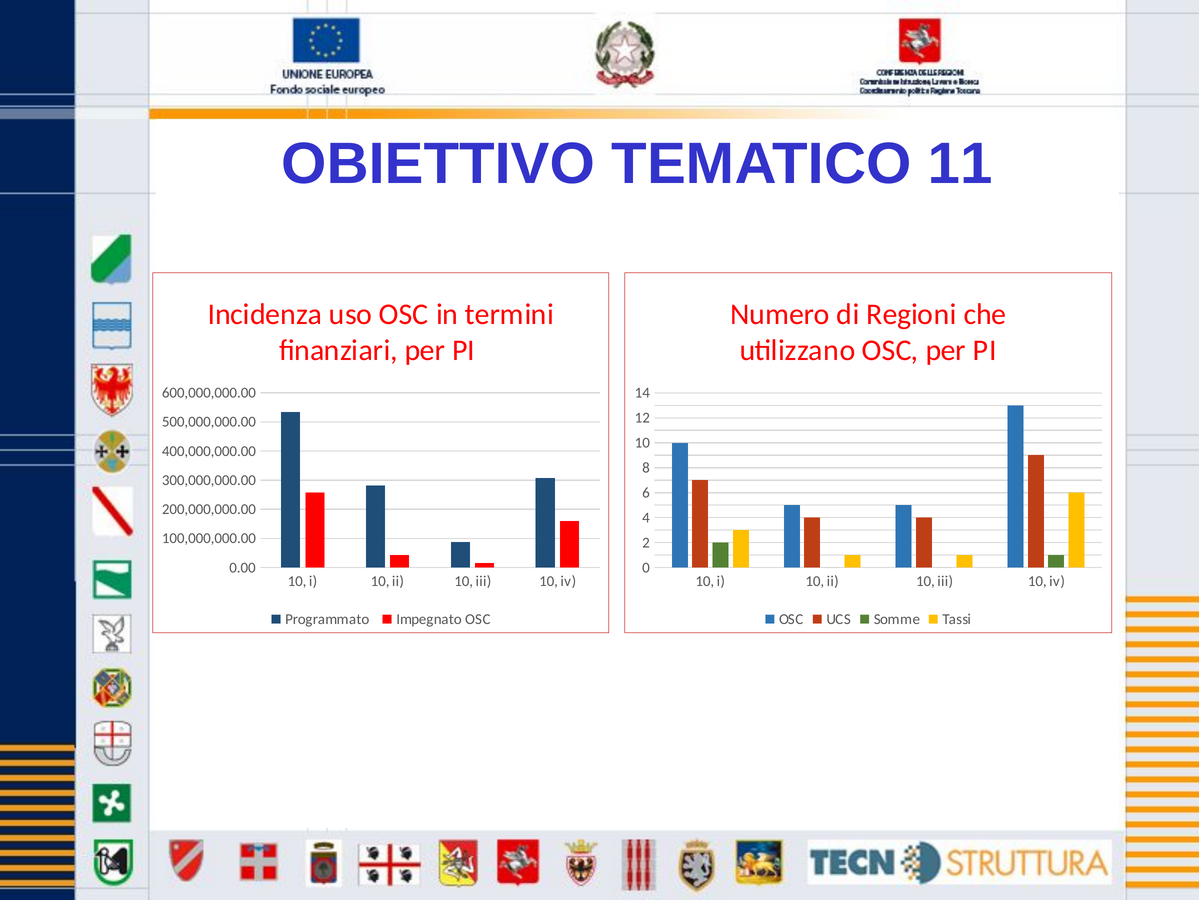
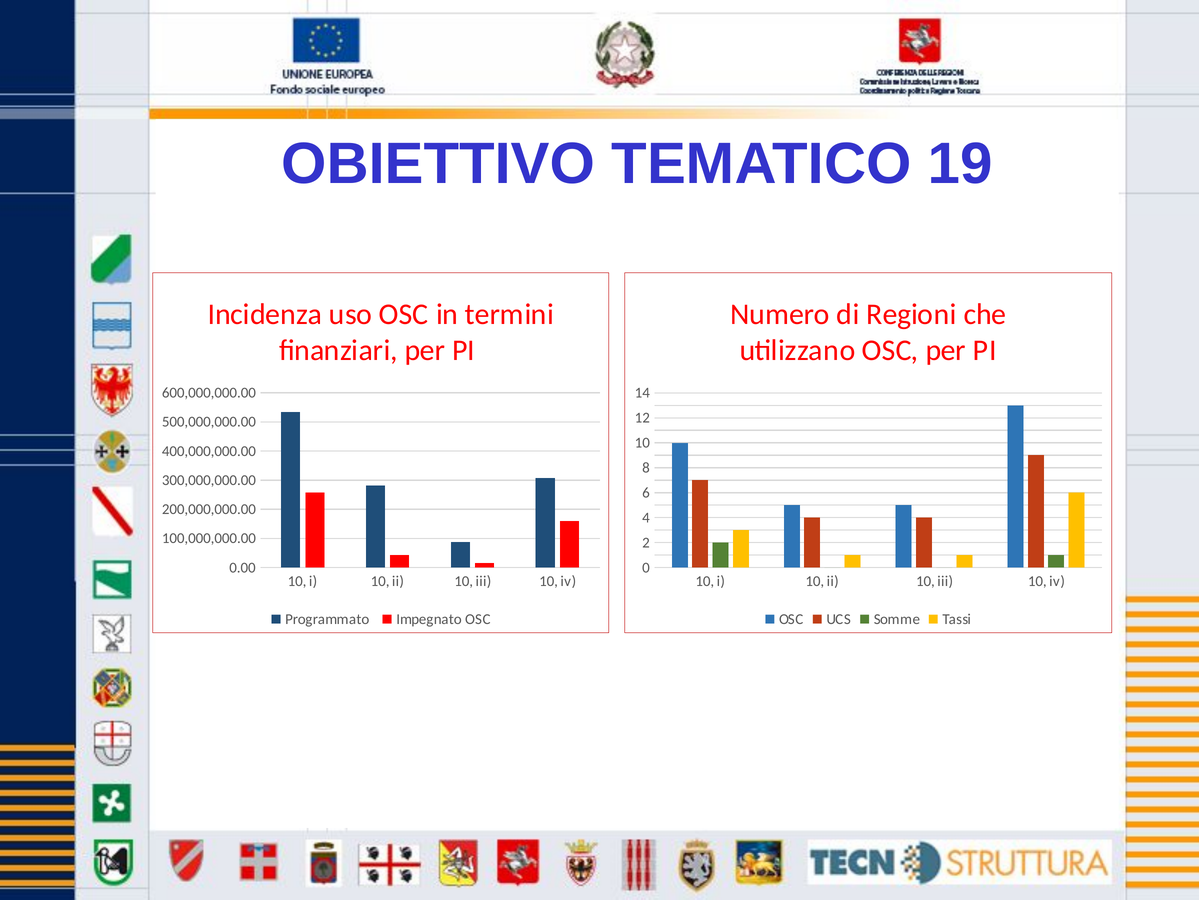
11: 11 -> 19 (960, 164)
